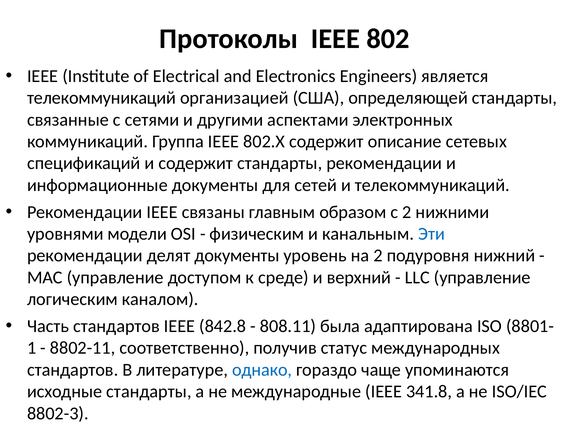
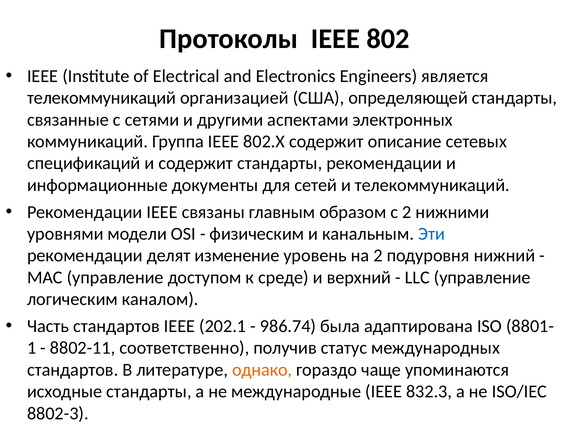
делят документы: документы -> изменение (237, 255)
842.8: 842.8 -> 202.1 (223, 326)
808.11: 808.11 -> 986.74 (288, 326)
однако colour: blue -> orange (262, 370)
341.8: 341.8 -> 832.3 (429, 391)
